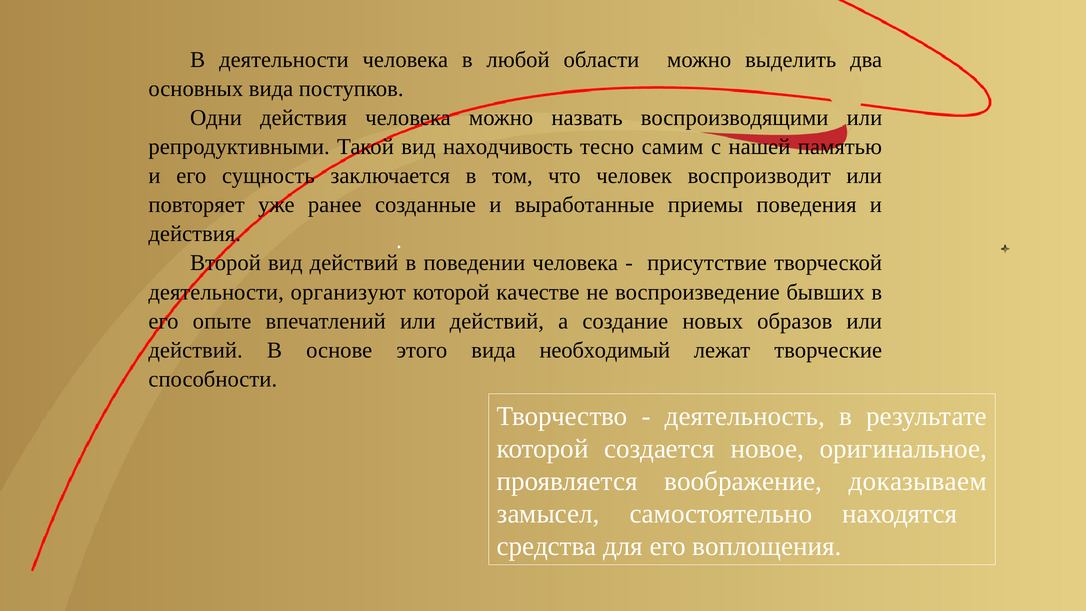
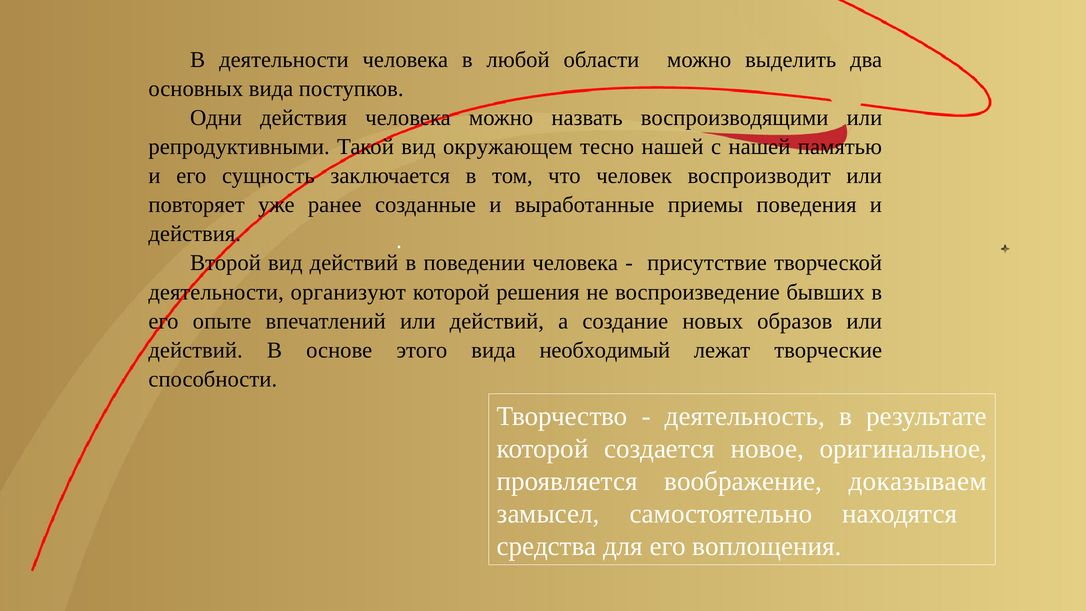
находчивость: находчивость -> окружающем (508, 147)
тесно самим: самим -> нашей (673, 147)
качестве: качестве -> решения (538, 292)
